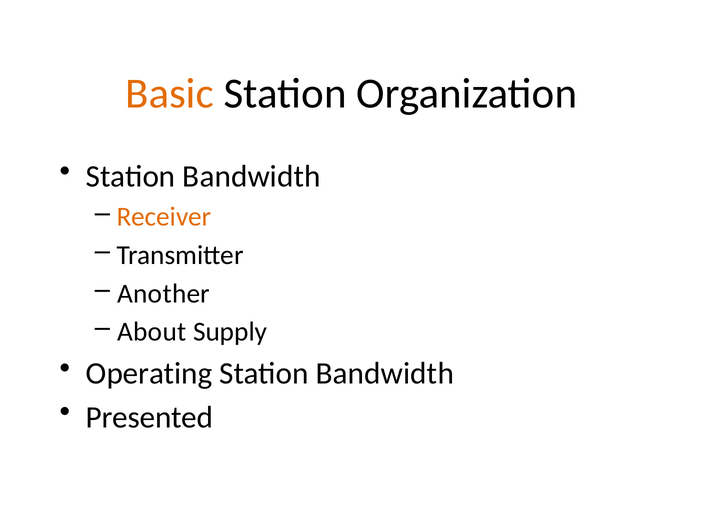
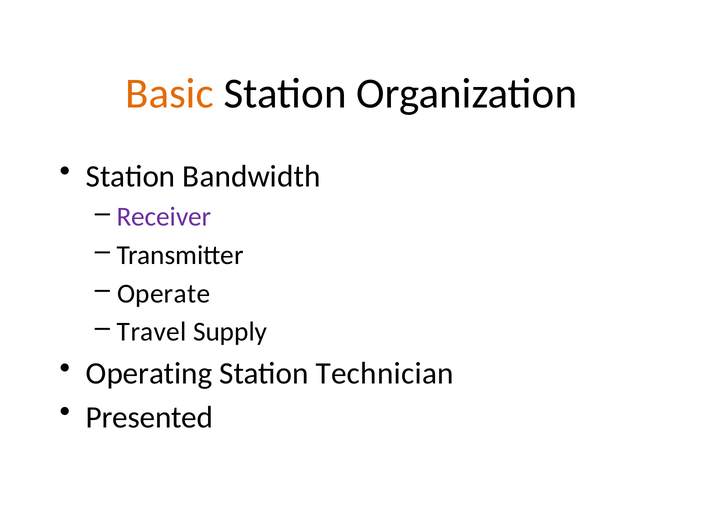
Receiver colour: orange -> purple (164, 217)
Another: Another -> Operate (164, 294)
About: About -> Travel (152, 332)
Bandwidth: Bandwidth -> Technician (385, 374)
